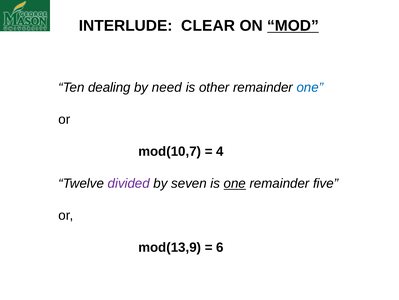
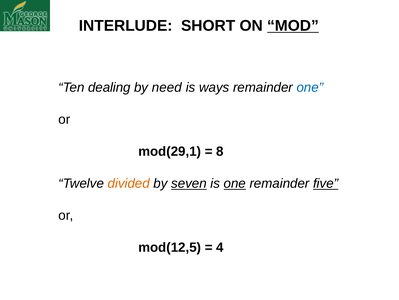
CLEAR: CLEAR -> SHORT (208, 26)
other: other -> ways (214, 87)
mod(10,7: mod(10,7 -> mod(29,1 (170, 151)
4: 4 -> 8 (220, 151)
divided colour: purple -> orange (129, 183)
seven underline: none -> present (189, 183)
five underline: none -> present (326, 183)
mod(13,9: mod(13,9 -> mod(12,5 (170, 247)
6: 6 -> 4 (220, 247)
